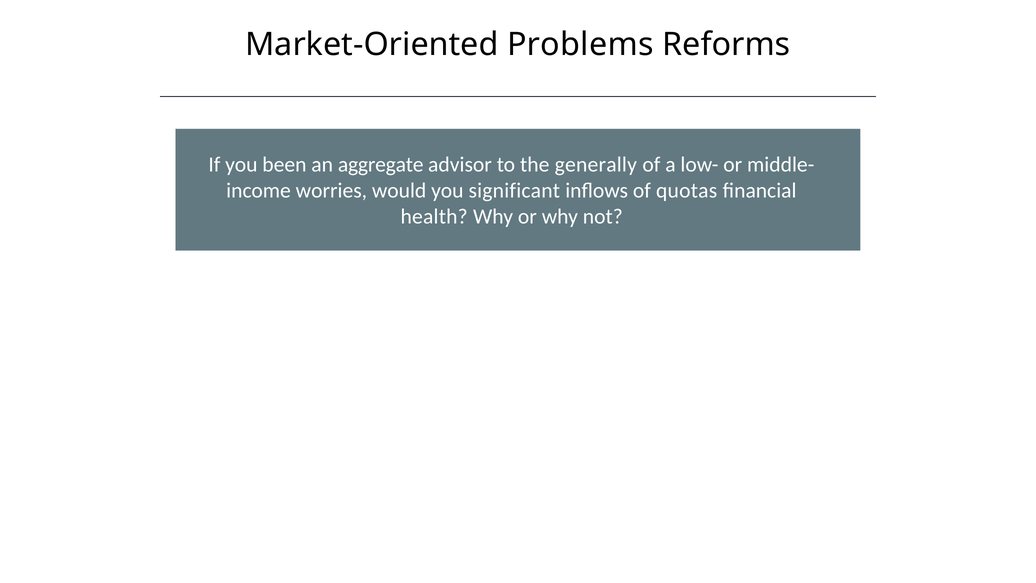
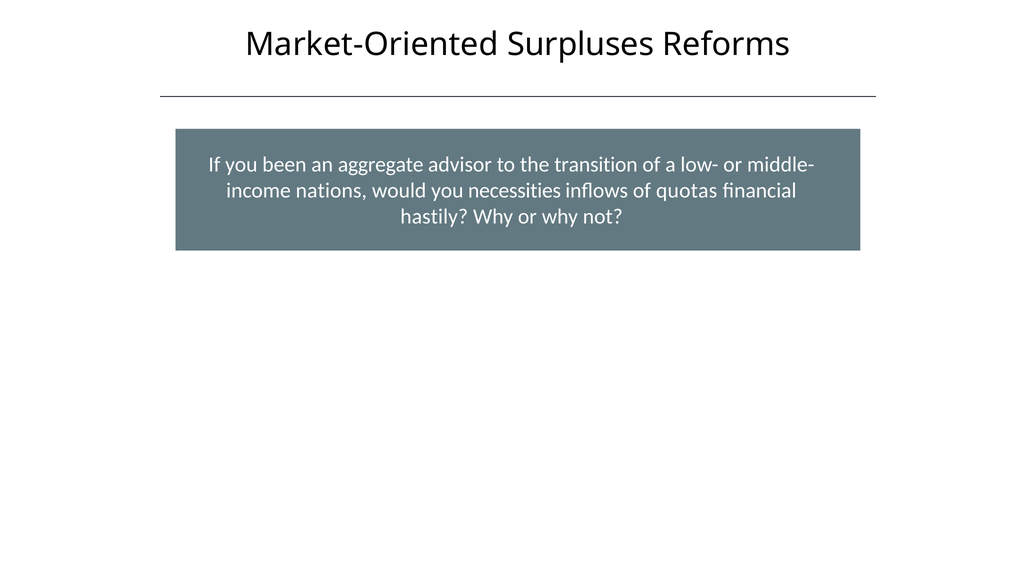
Problems: Problems -> Surpluses (581, 45)
generally: generally -> transition (596, 165)
worries: worries -> nations (331, 191)
significant: significant -> necessities (515, 191)
health: health -> hastily (434, 217)
